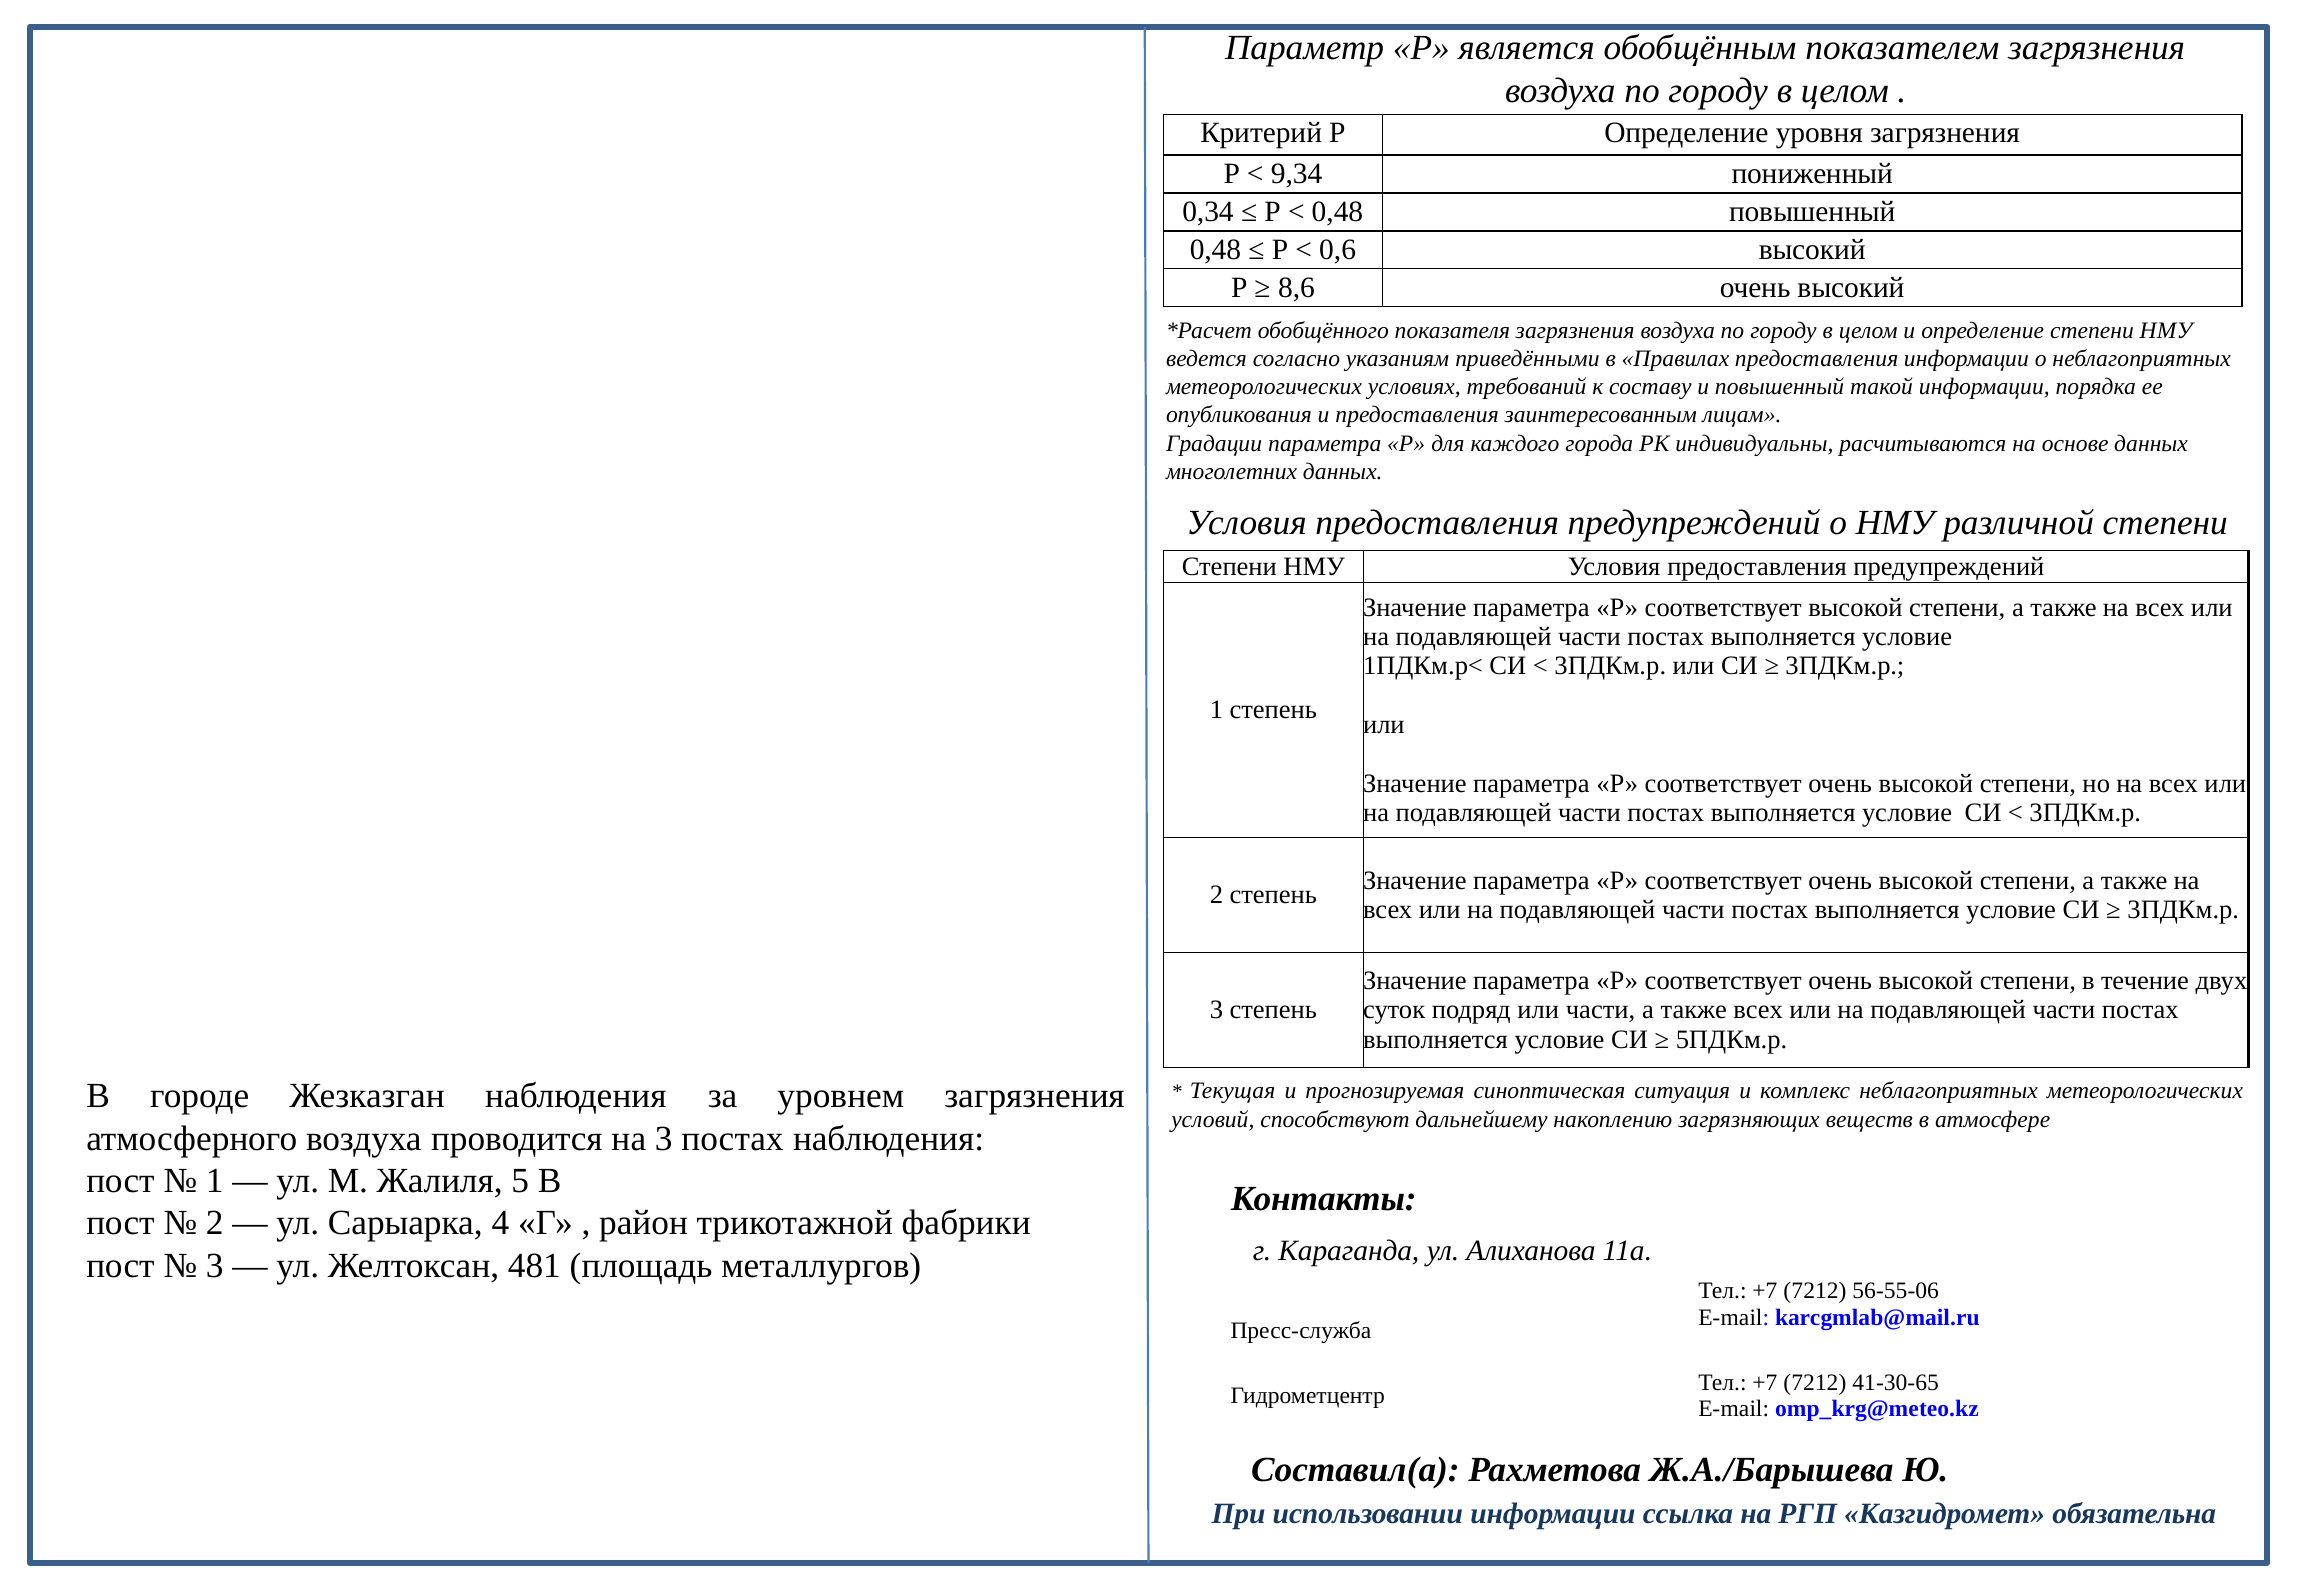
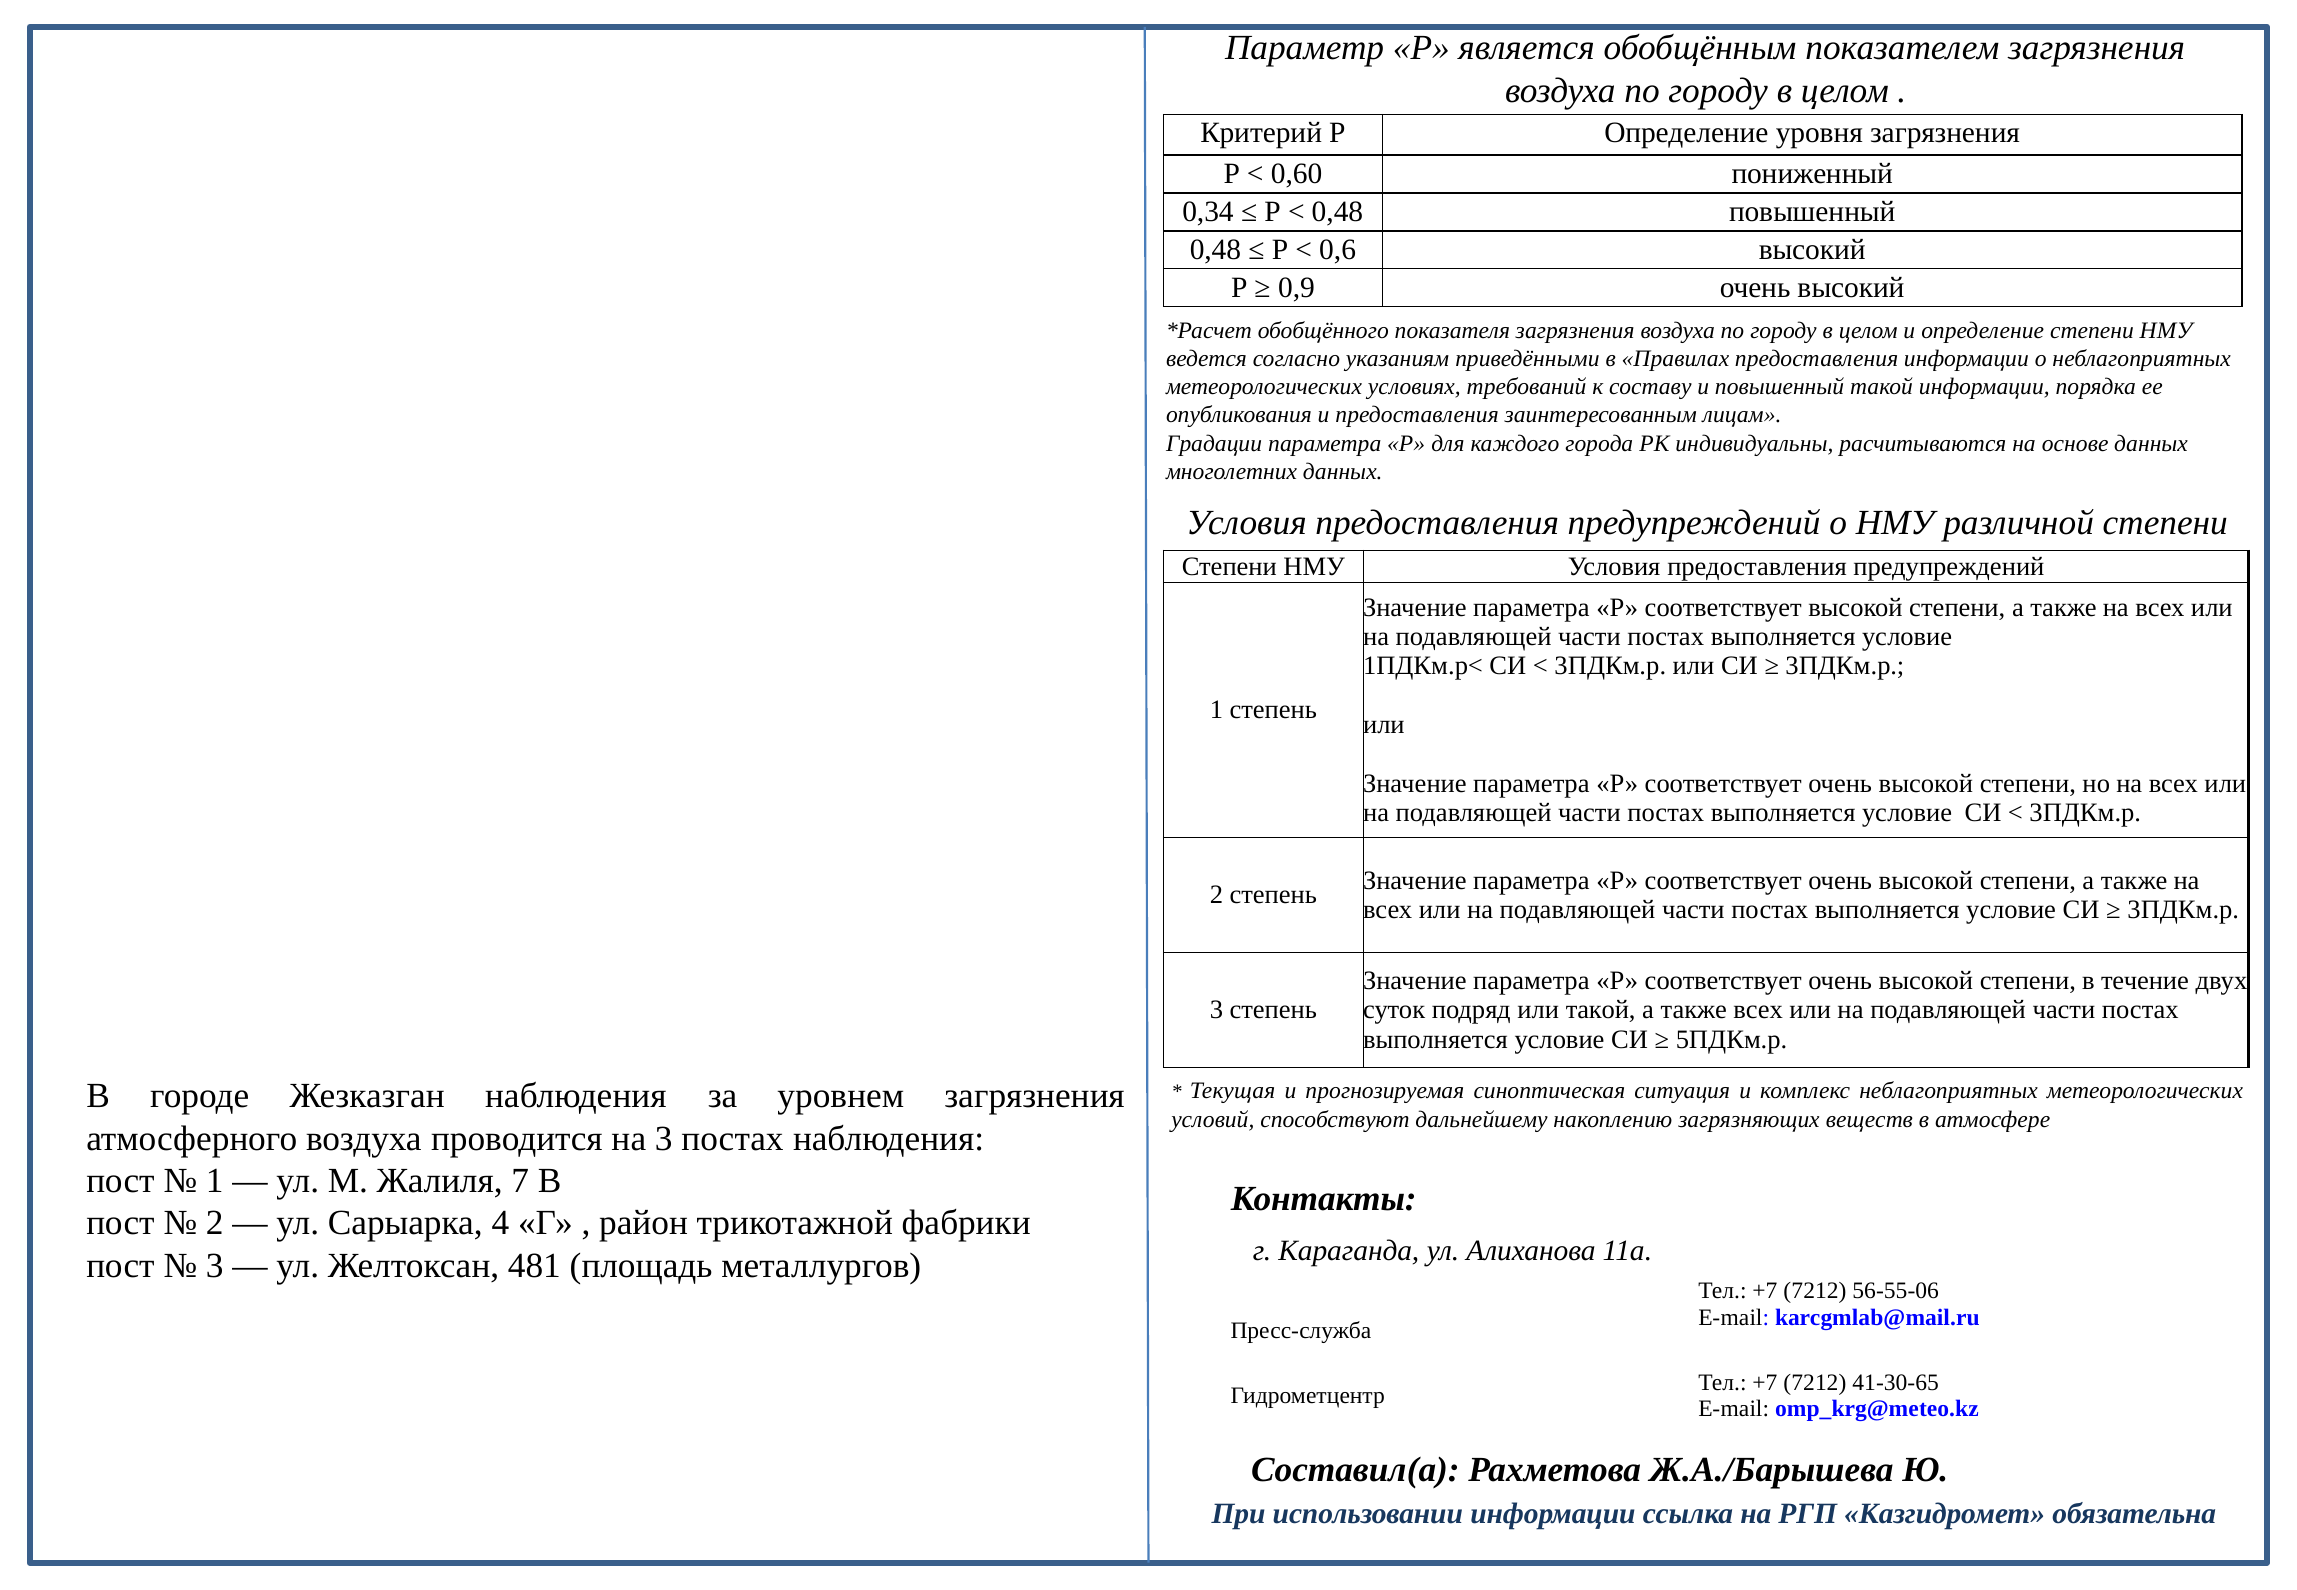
9,34: 9,34 -> 0,60 (1297, 174)
8,6: 8,6 -> 0,9 (1297, 287)
или части: части -> такой (1601, 1010)
5: 5 -> 7 (520, 1181)
